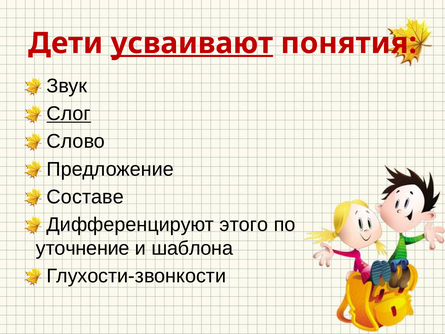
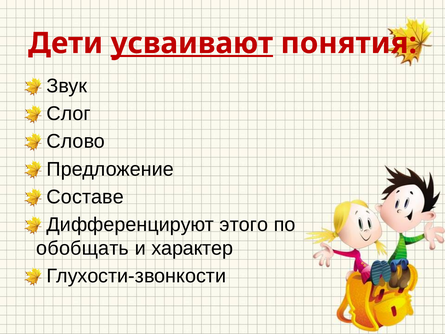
Слог underline: present -> none (69, 114)
уточнение: уточнение -> обобщать (83, 248)
шаблона: шаблона -> характер (192, 248)
